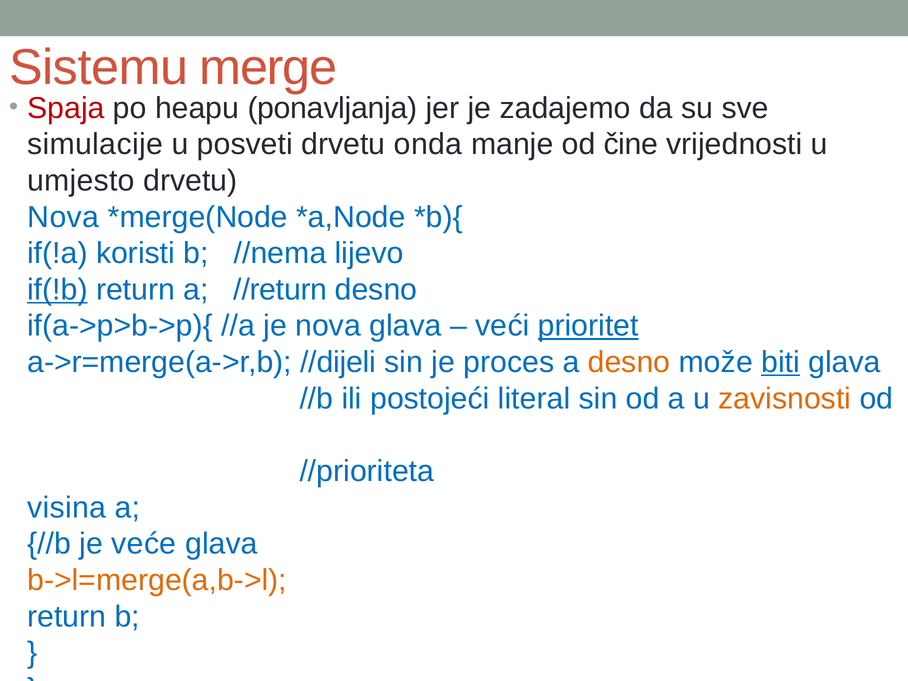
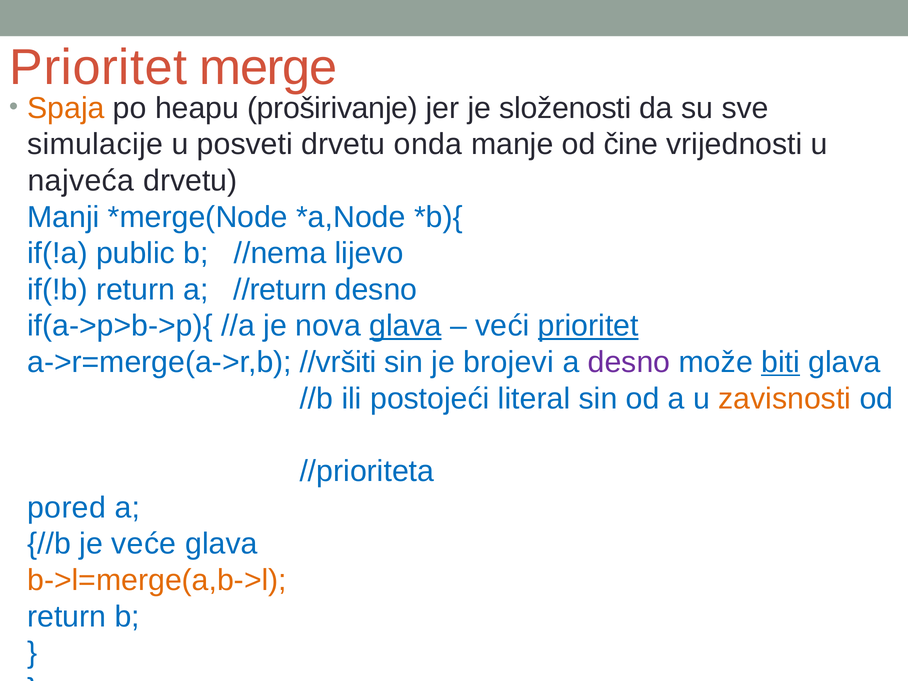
Sistemu: Sistemu -> Prioritet (98, 68)
Spaja colour: red -> orange (66, 108)
ponavljanja: ponavljanja -> proširivanje (333, 108)
zadajemo: zadajemo -> složenosti (565, 108)
umjesto: umjesto -> najveća (81, 181)
Nova: Nova -> Manji (63, 217)
koristi: koristi -> public (136, 253)
if(!b underline: present -> none (57, 290)
glava underline: none -> present (406, 326)
//dijeli: //dijeli -> //vršiti (338, 362)
proces: proces -> brojevi (509, 362)
desno colour: orange -> purple (629, 362)
visina: visina -> pored (67, 508)
